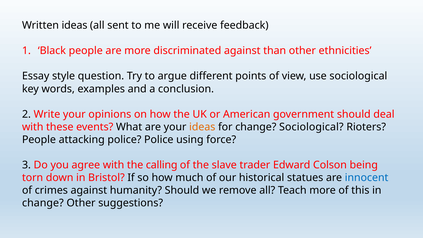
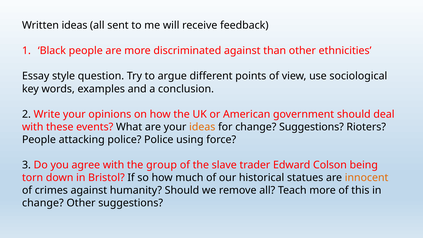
change Sociological: Sociological -> Suggestions (311, 127)
calling: calling -> group (162, 165)
innocent colour: blue -> orange (367, 178)
